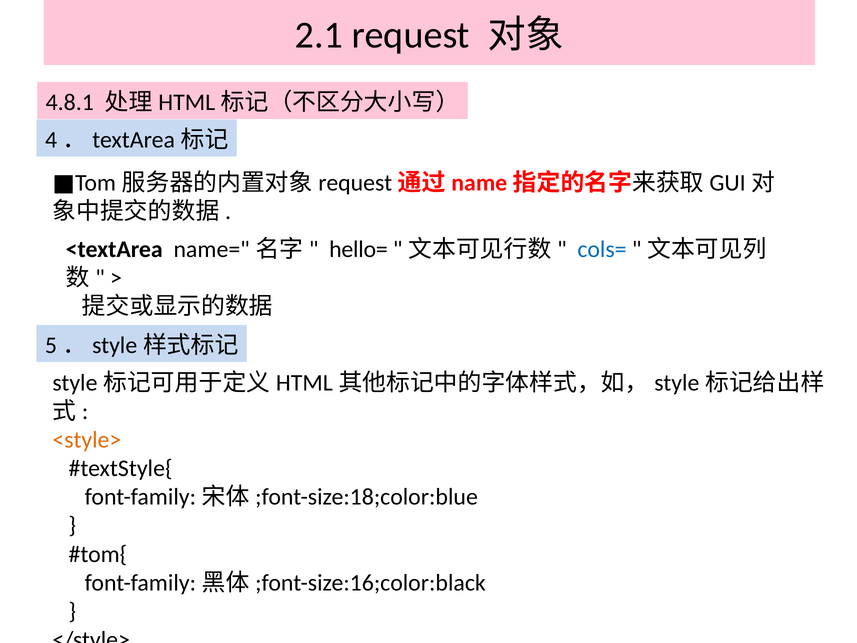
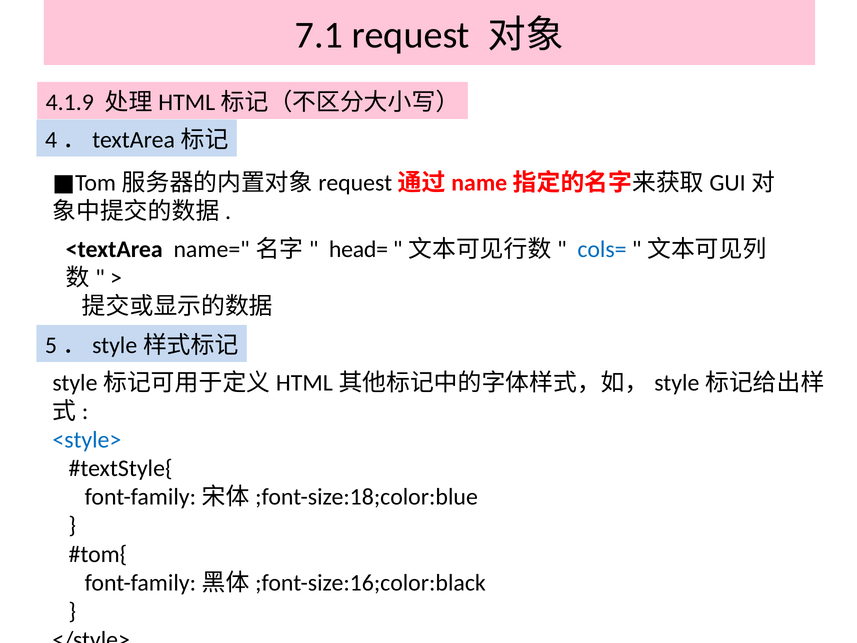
2.1: 2.1 -> 7.1 (319, 35)
4.8.1: 4.8.1 -> 4.1.9 (70, 102)
hello=: hello= -> head= (359, 249)
<style> colour: orange -> blue (87, 440)
